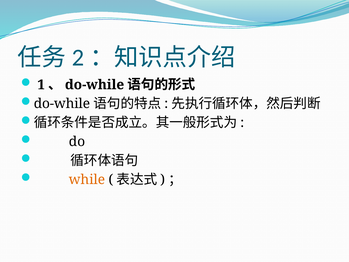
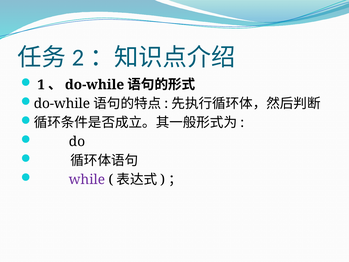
while colour: orange -> purple (87, 180)
